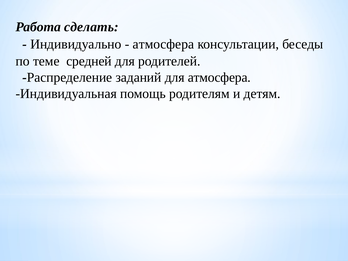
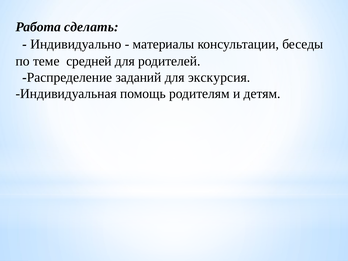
атмосфера: атмосфера -> материалы (163, 44)
для атмосфера: атмосфера -> экскурсия (219, 77)
